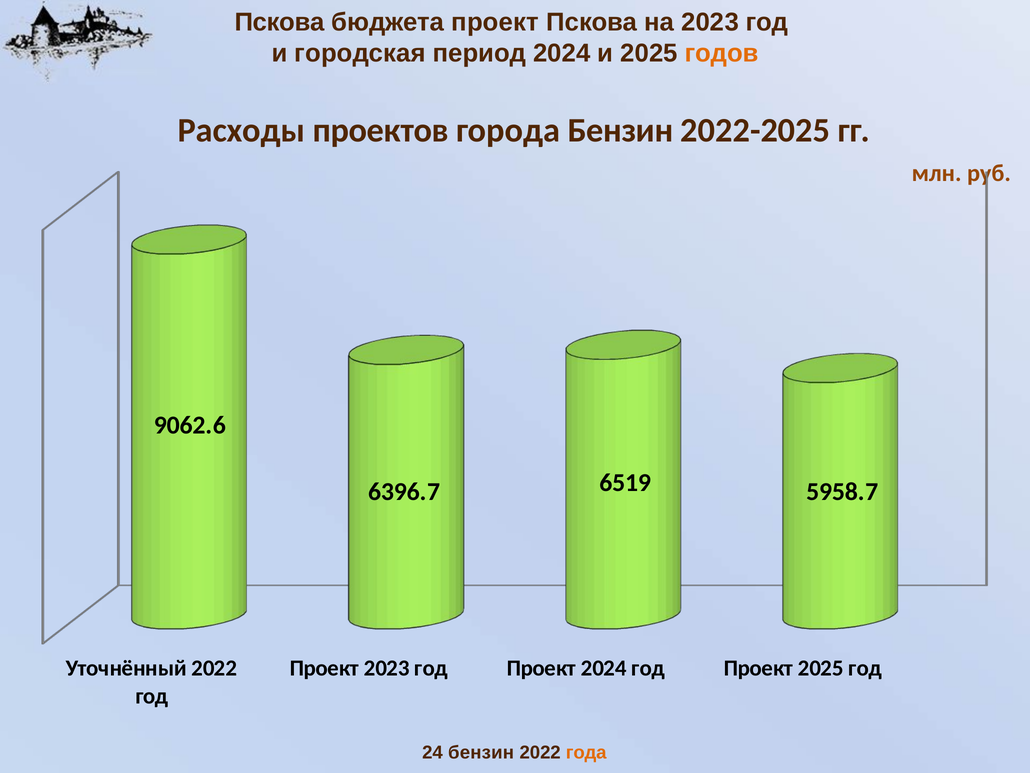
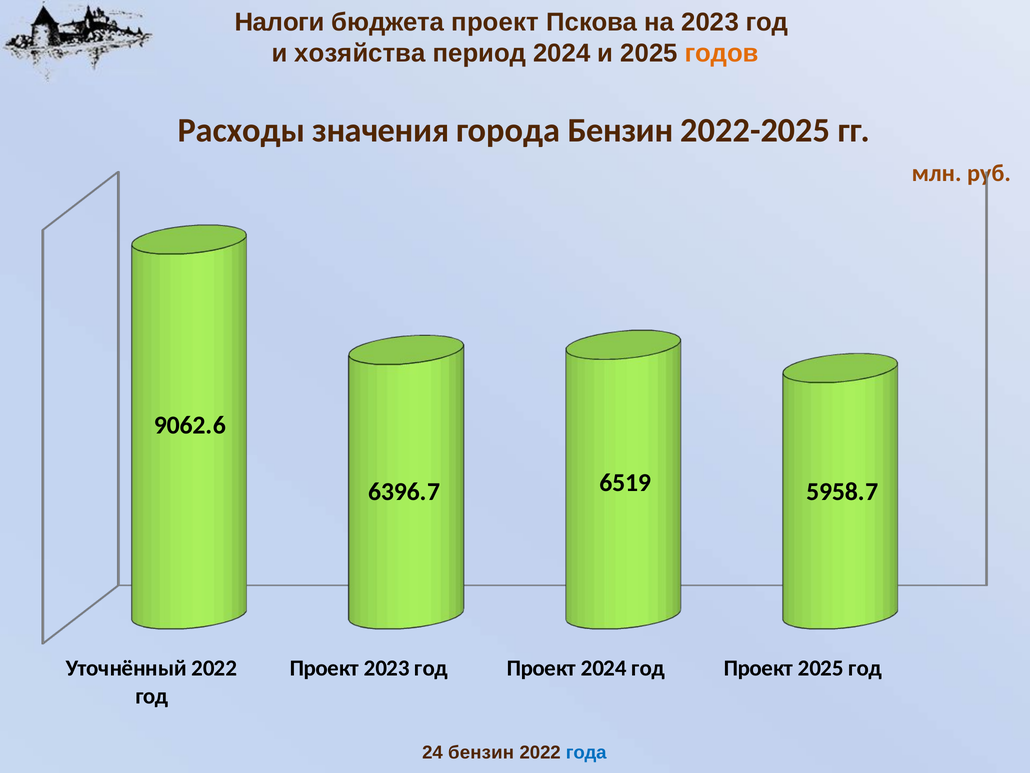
Пскова: Пскова -> Налоги (280, 22)
городская: городская -> хозяйства (360, 53)
проектов: проектов -> значения (381, 130)
года colour: orange -> blue (586, 752)
